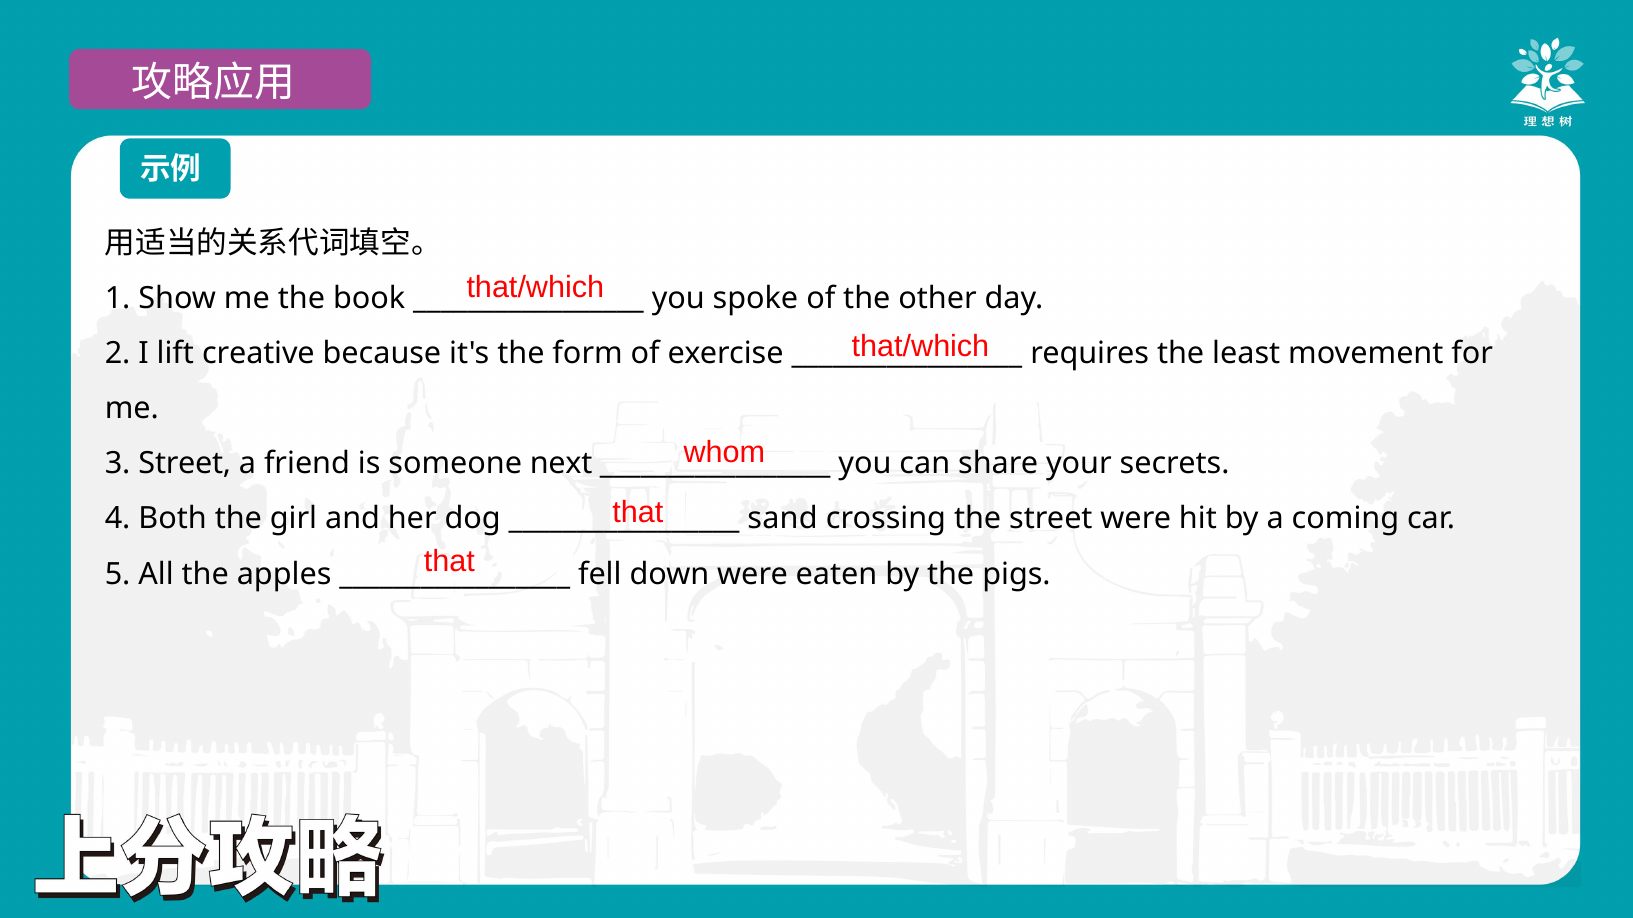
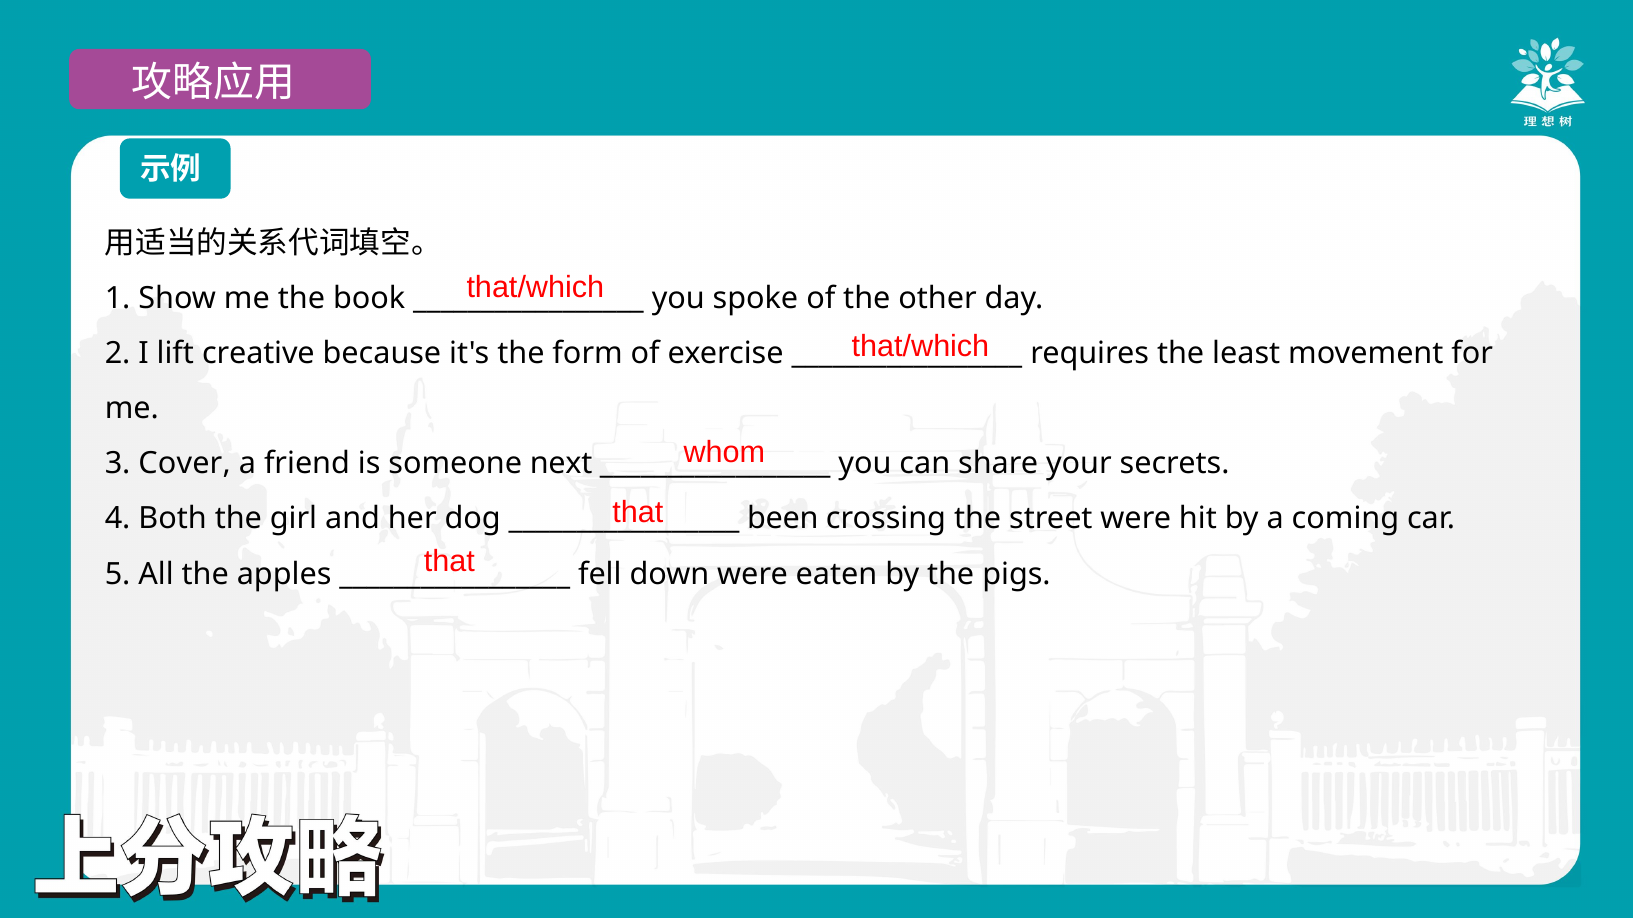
3 Street: Street -> Cover (185, 464)
sand: sand -> been (783, 519)
